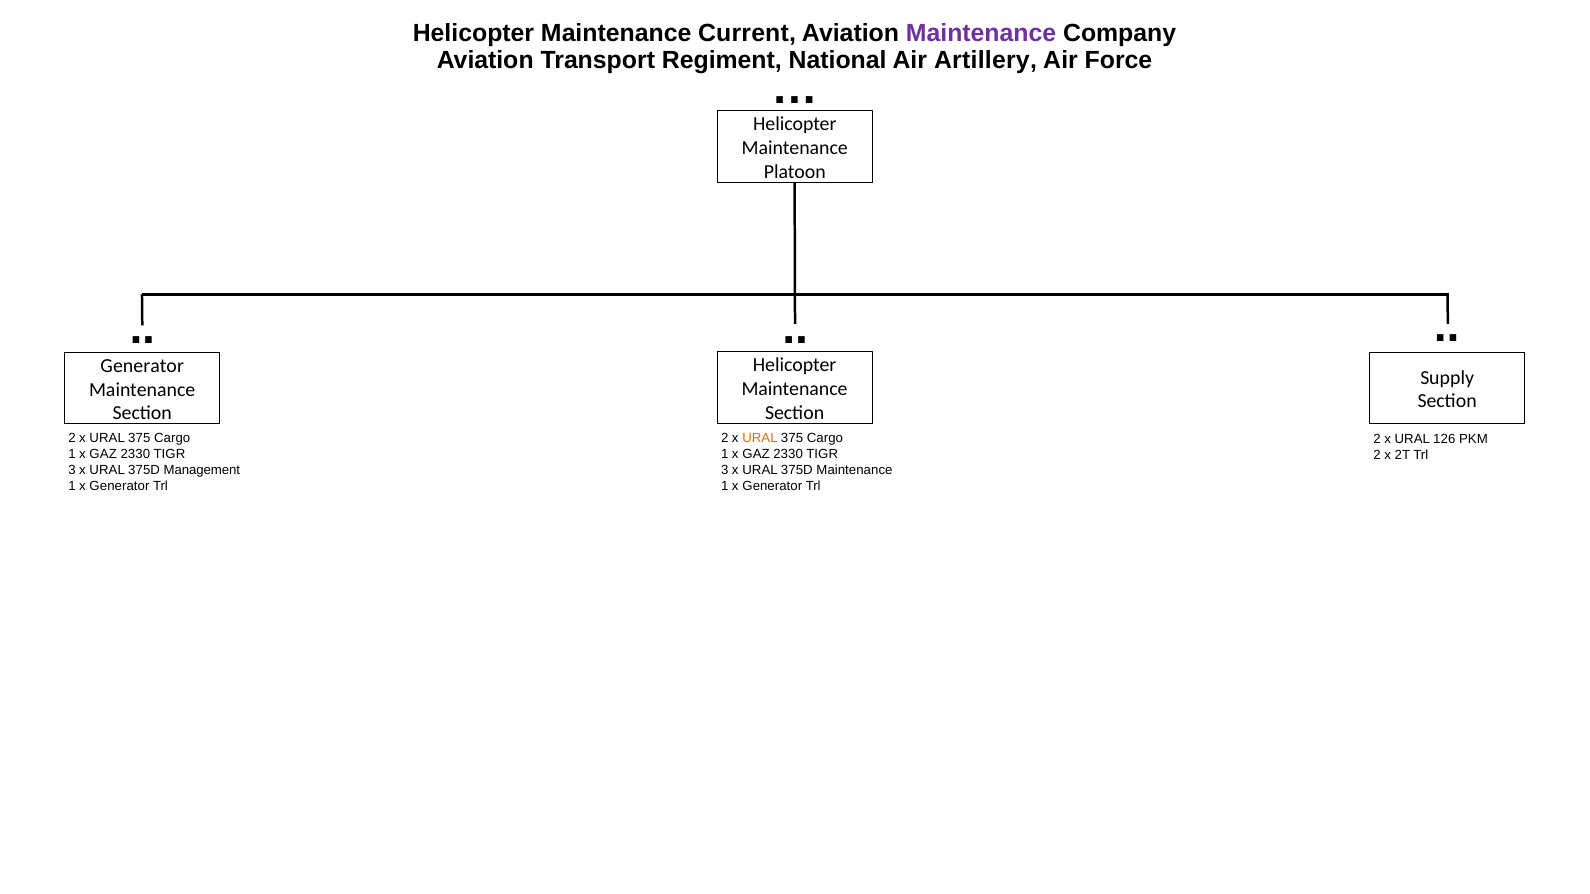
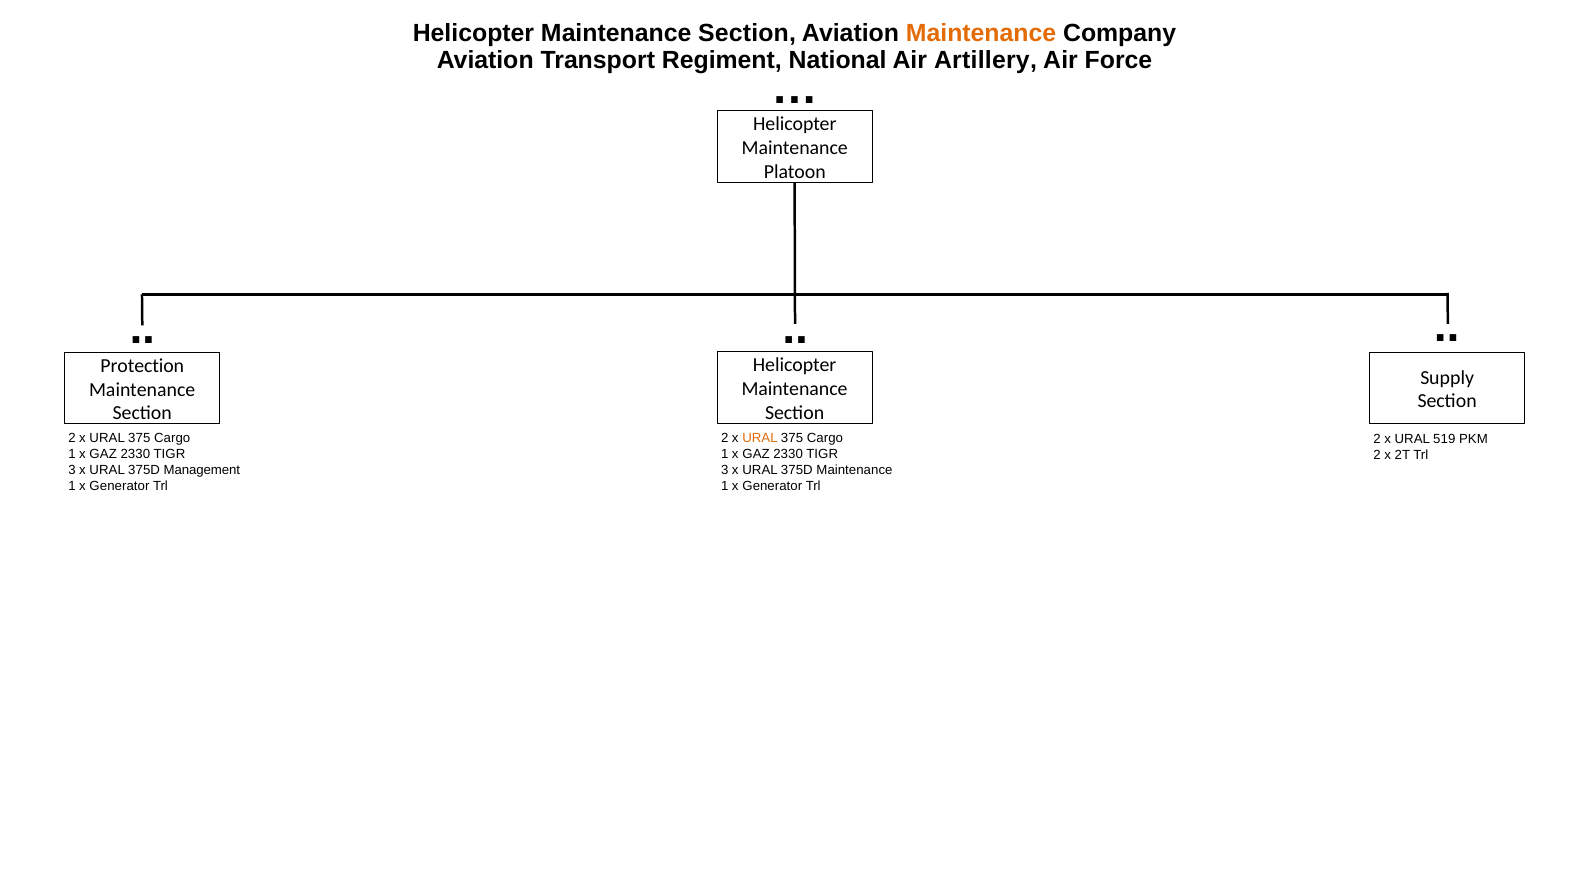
Current: Current -> Section (747, 33)
Maintenance colour: purple -> orange (981, 33)
Generator: Generator -> Protection (142, 366)
126: 126 -> 519 (1444, 439)
